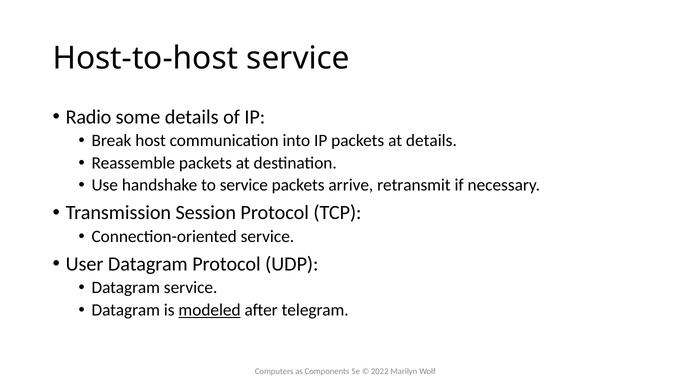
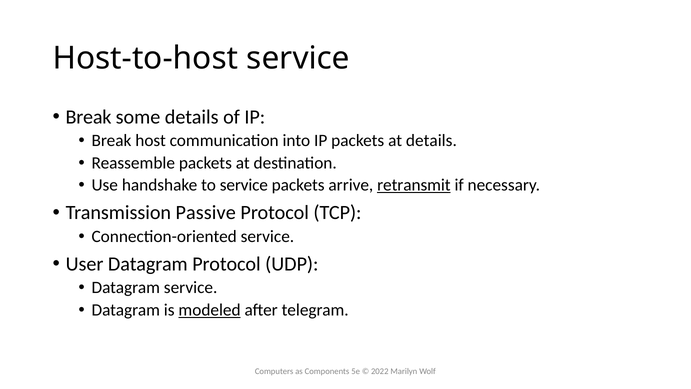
Radio: Radio -> Break (89, 117)
retransmit underline: none -> present (414, 185)
Session: Session -> Passive (206, 213)
